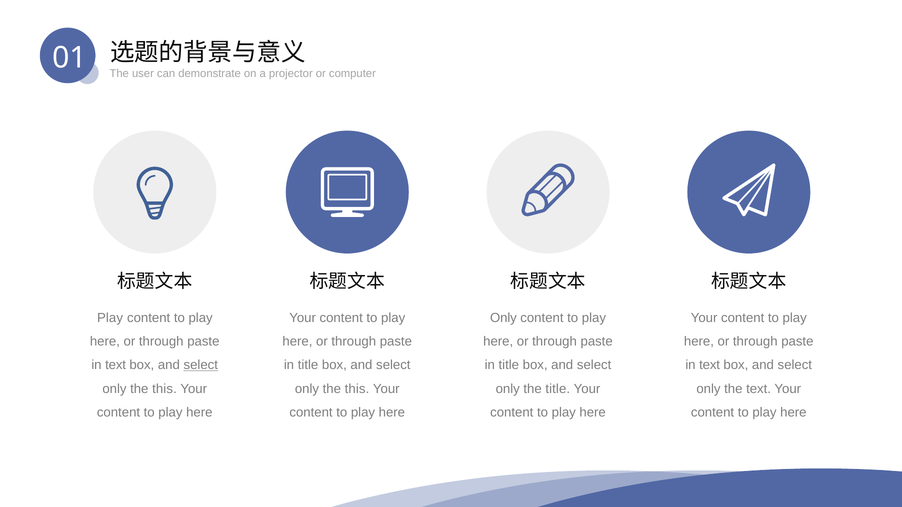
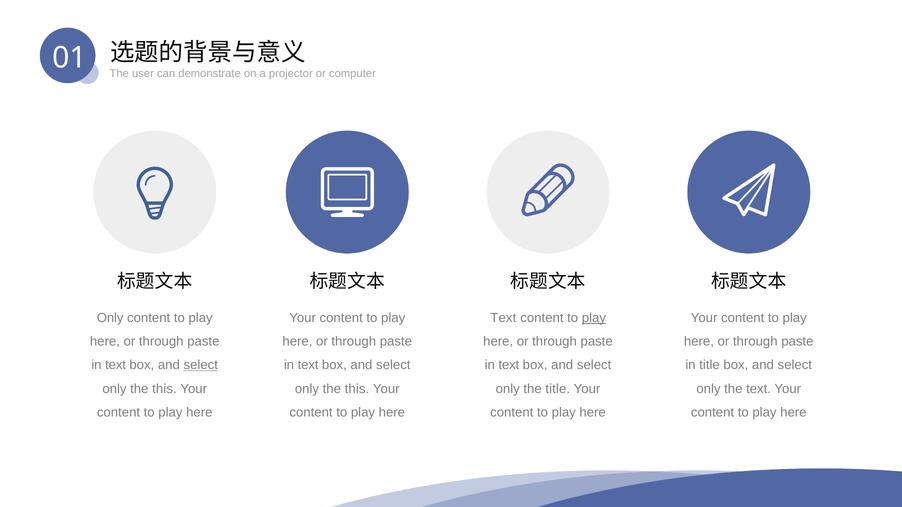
Play: Play -> Only (110, 318)
Only: Only -> Text (503, 318)
play underline: none -> present (594, 318)
title: title -> text (308, 365)
title: title -> text (509, 365)
text: text -> title (710, 365)
